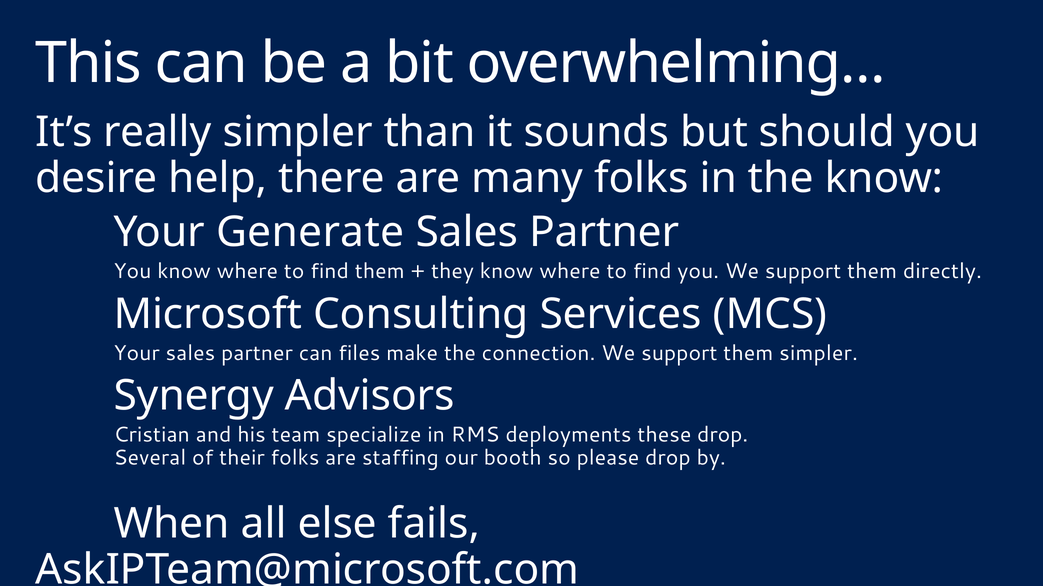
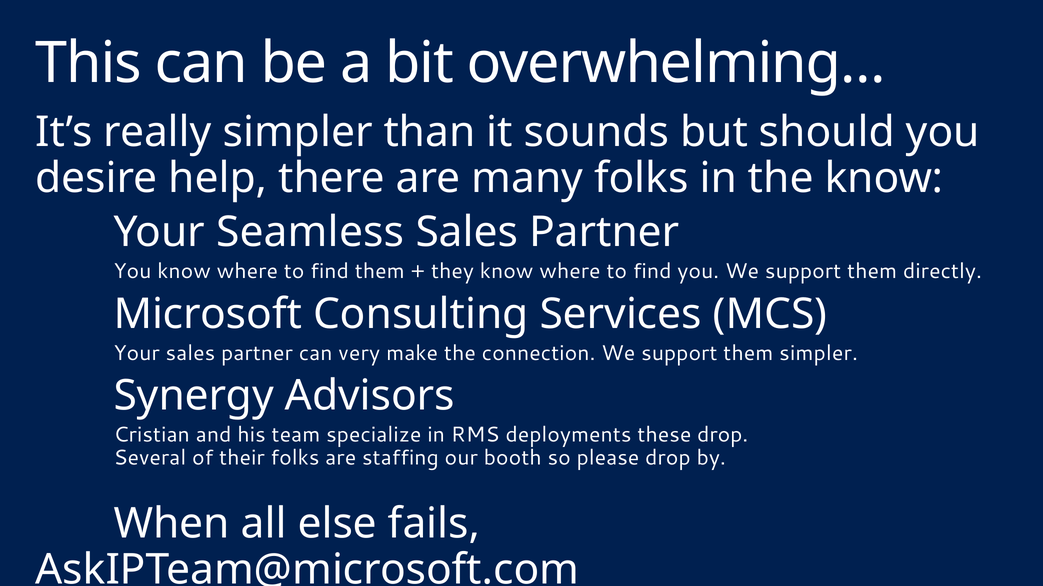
Generate: Generate -> Seamless (310, 233)
files: files -> very (359, 353)
